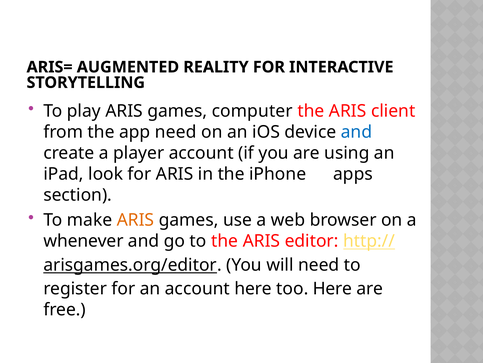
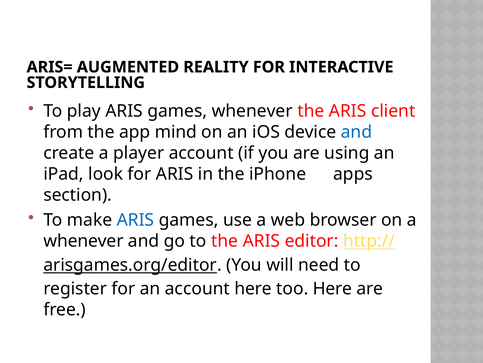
games computer: computer -> whenever (252, 111)
app need: need -> mind (176, 132)
ARIS colour: orange -> blue (135, 220)
